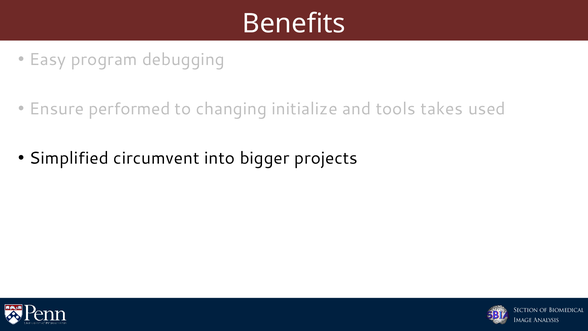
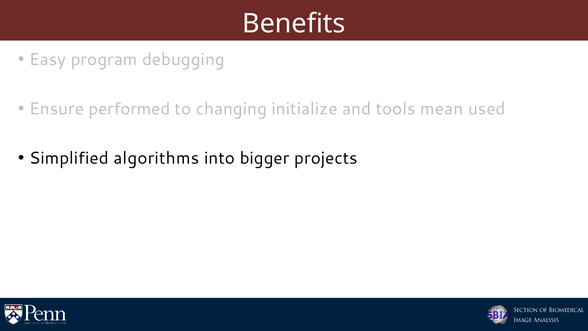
takes: takes -> mean (442, 109)
circumvent: circumvent -> algorithms (156, 158)
